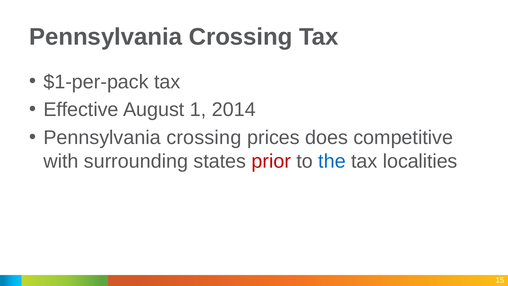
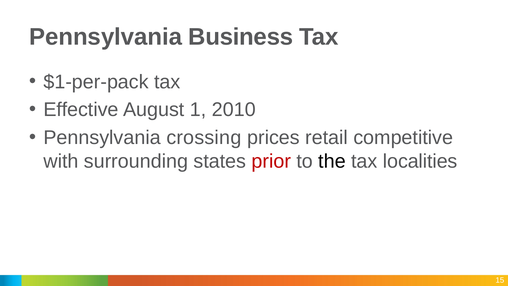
Crossing: Crossing -> Business (241, 37)
2014: 2014 -> 2010 (234, 110)
does: does -> retail (327, 138)
the colour: blue -> black (332, 161)
